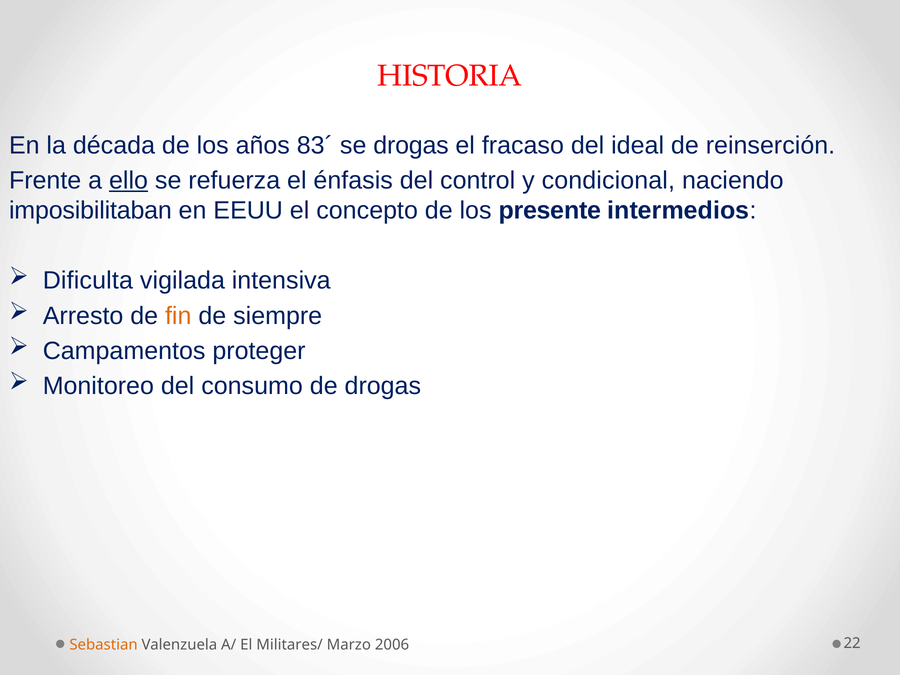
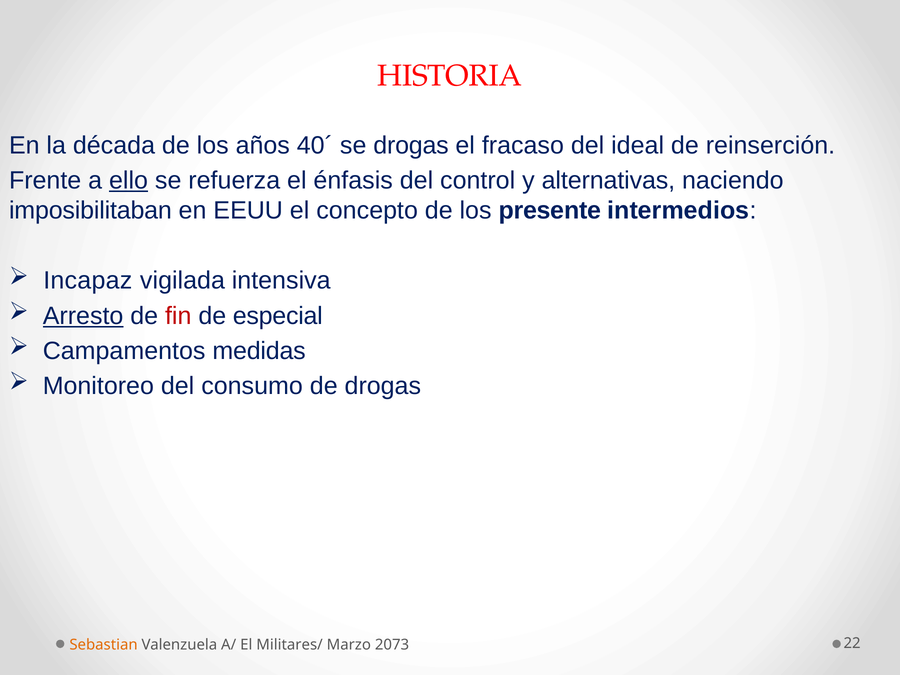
83´: 83´ -> 40´ (315, 146)
condicional: condicional -> alternativas (608, 181)
Dificulta: Dificulta -> Incapaz (88, 281)
Arresto underline: none -> present (83, 316)
fin colour: orange -> red (178, 316)
siempre: siempre -> especial (278, 316)
proteger: proteger -> medidas (259, 351)
2006: 2006 -> 2073 (392, 645)
